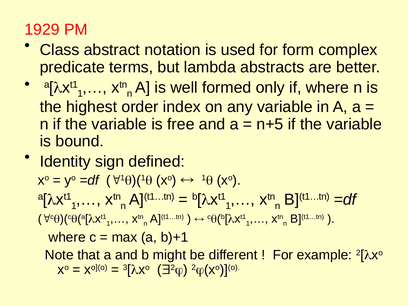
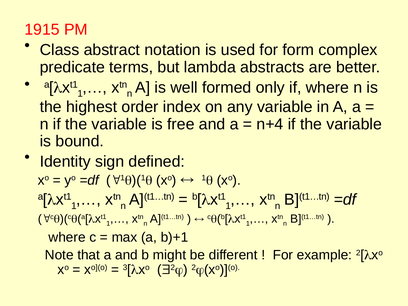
1929: 1929 -> 1915 (42, 30)
n+5: n+5 -> n+4 (270, 124)
